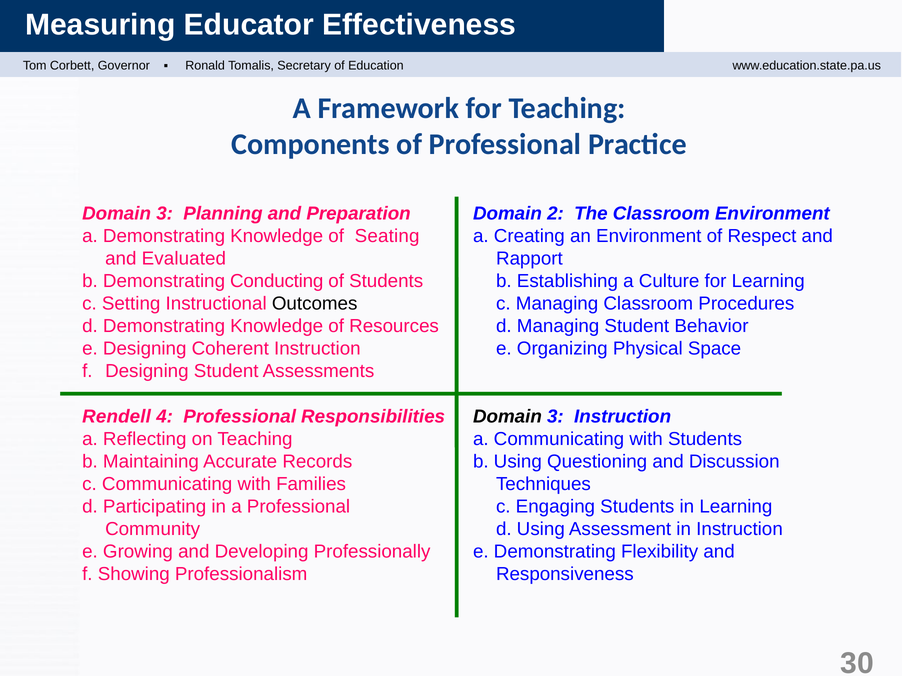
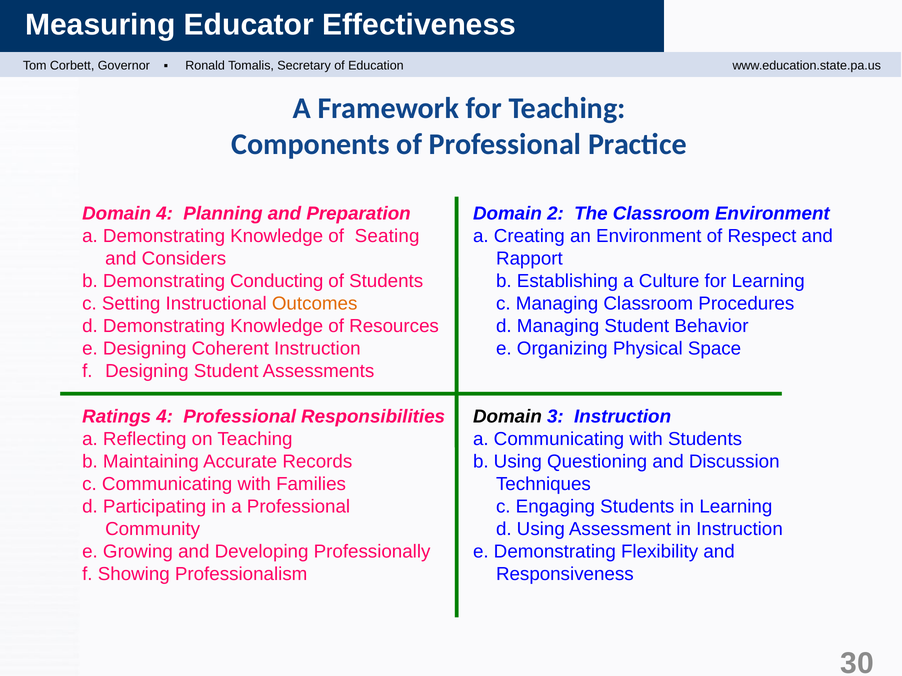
3: 3 -> 4 (165, 214)
Evaluated: Evaluated -> Considers (184, 259)
Outcomes colour: black -> orange (315, 304)
Rendell: Rendell -> Ratings (117, 417)
